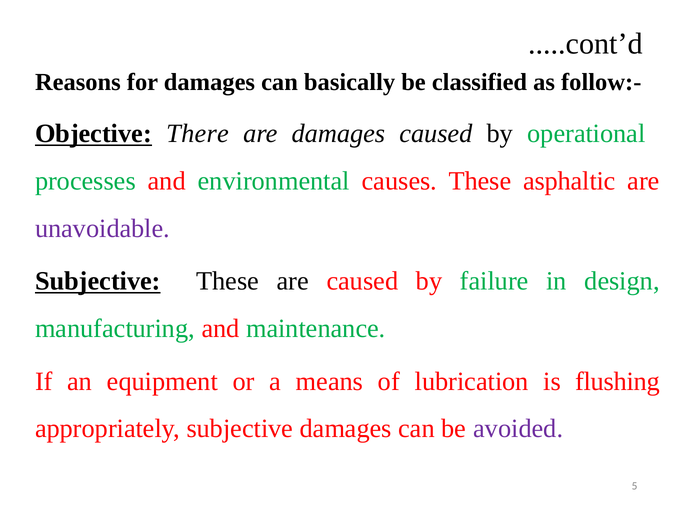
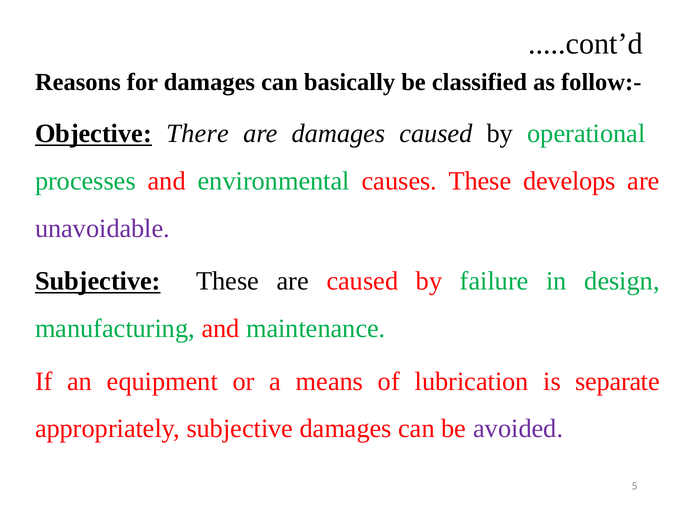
asphaltic: asphaltic -> develops (569, 181)
flushing: flushing -> separate (617, 381)
